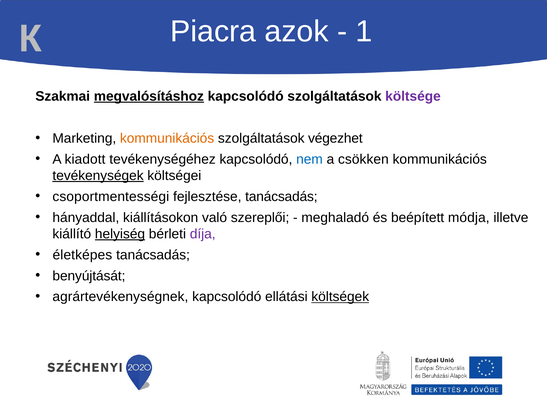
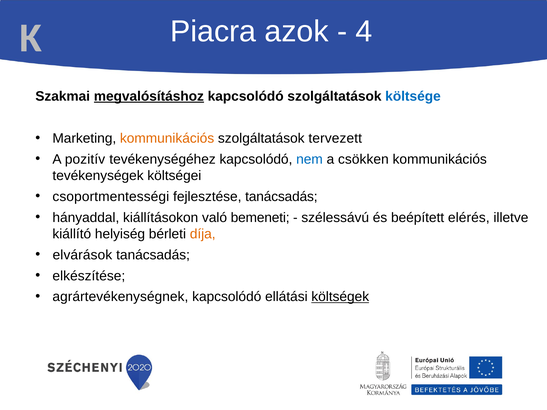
1: 1 -> 4 (364, 31)
költsége colour: purple -> blue (413, 96)
végezhet: végezhet -> tervezett (335, 138)
kiadott: kiadott -> pozitív (85, 159)
tevékenységek underline: present -> none (98, 176)
szereplői: szereplői -> bemeneti (260, 218)
meghaladó: meghaladó -> szélessávú (335, 218)
módja: módja -> elérés (469, 218)
helyiség underline: present -> none (120, 234)
díja colour: purple -> orange (203, 234)
életképes: életképes -> elvárások (82, 255)
benyújtását: benyújtását -> elkészítése (89, 276)
